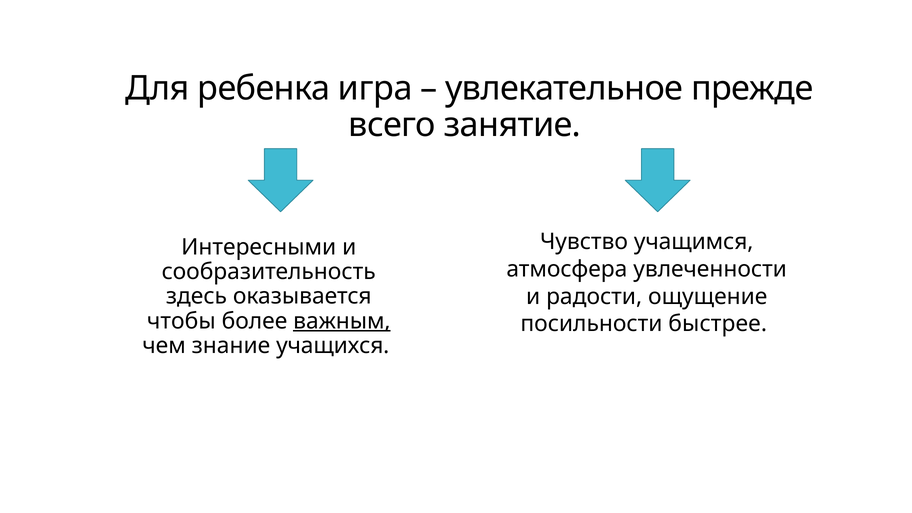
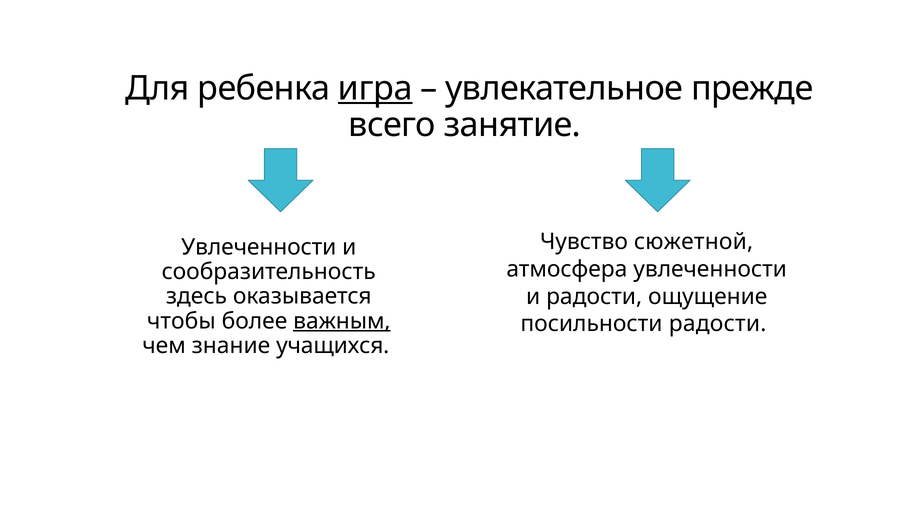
игра underline: none -> present (375, 88)
учащимся: учащимся -> сюжетной (694, 242)
Интересными: Интересными -> Увлеченности (259, 247)
посильности быстрее: быстрее -> радости (718, 324)
